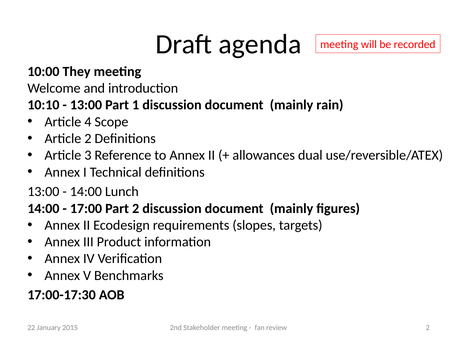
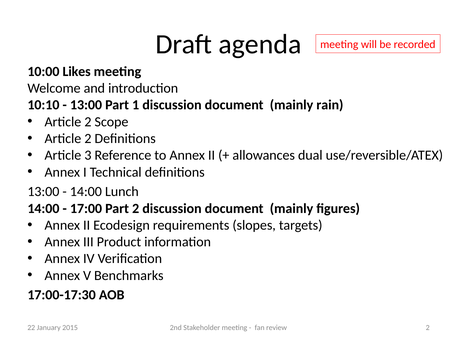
They: They -> Likes (77, 71)
4: 4 -> 2 (88, 122)
